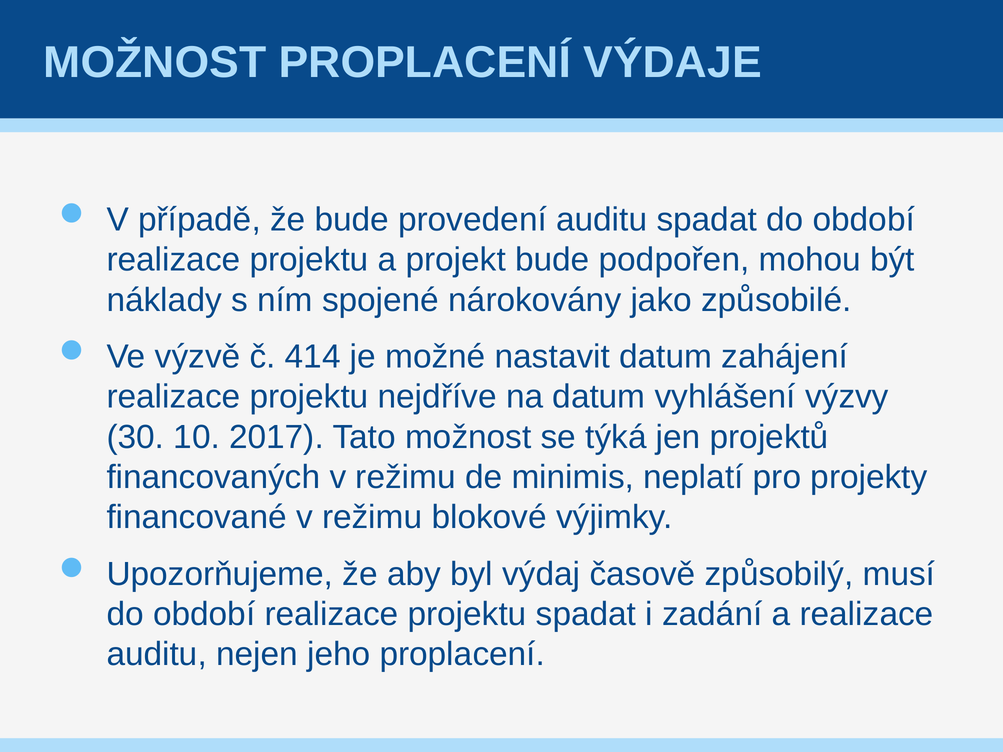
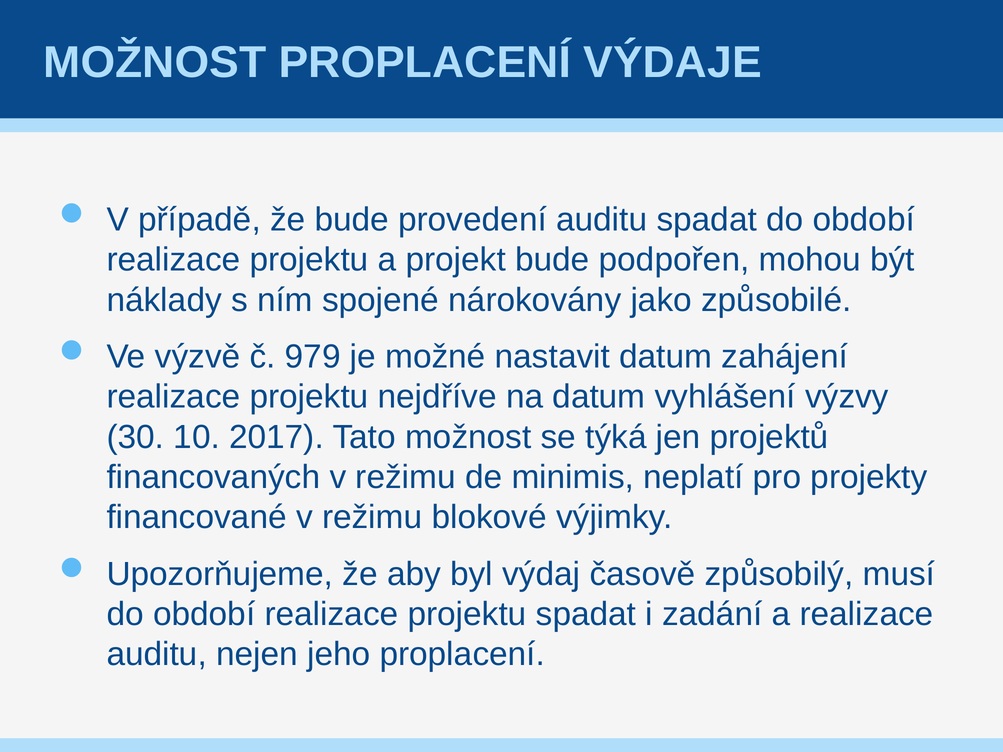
414: 414 -> 979 (313, 357)
